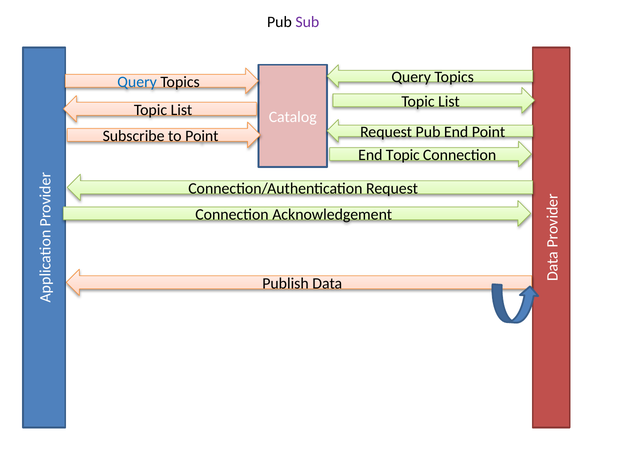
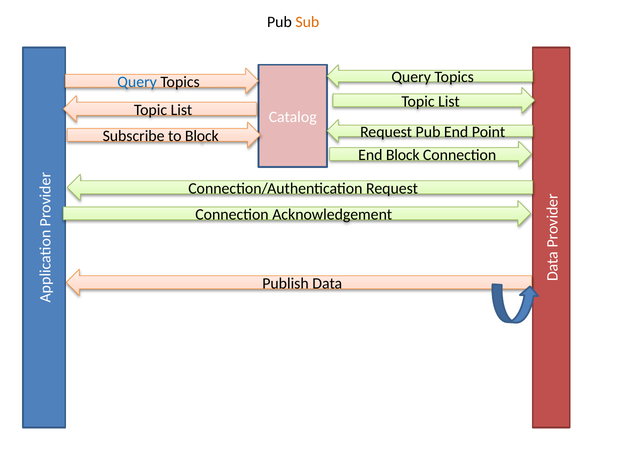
Sub colour: purple -> orange (307, 22)
to Point: Point -> Block (202, 136)
End Topic: Topic -> Block (403, 155)
